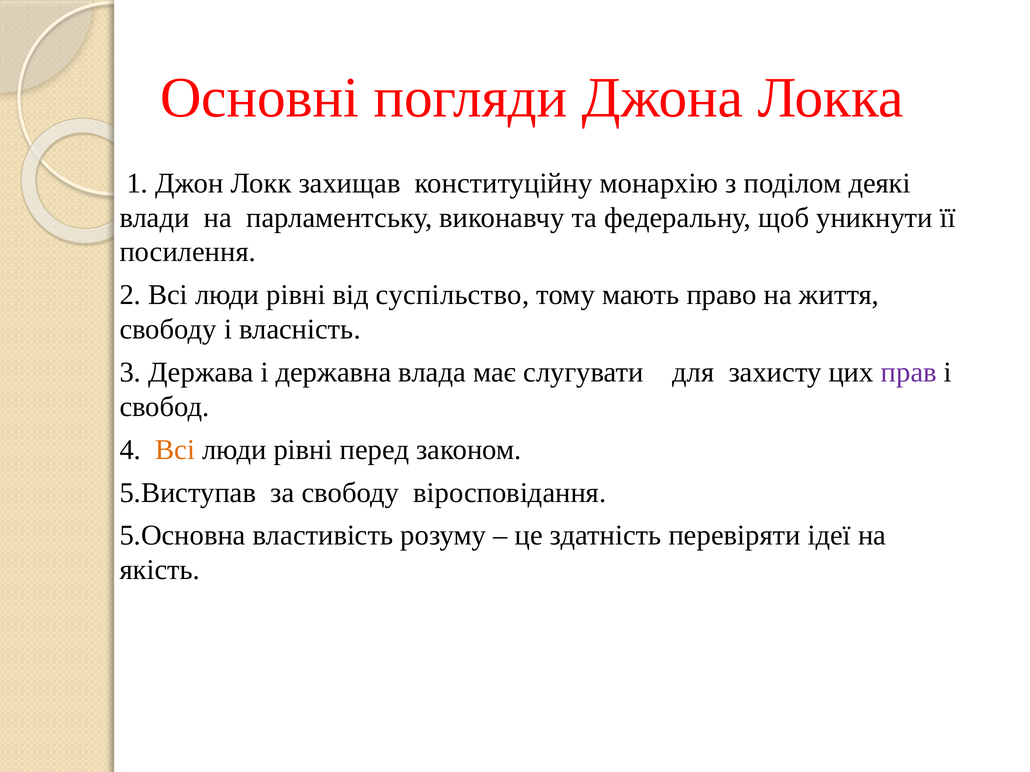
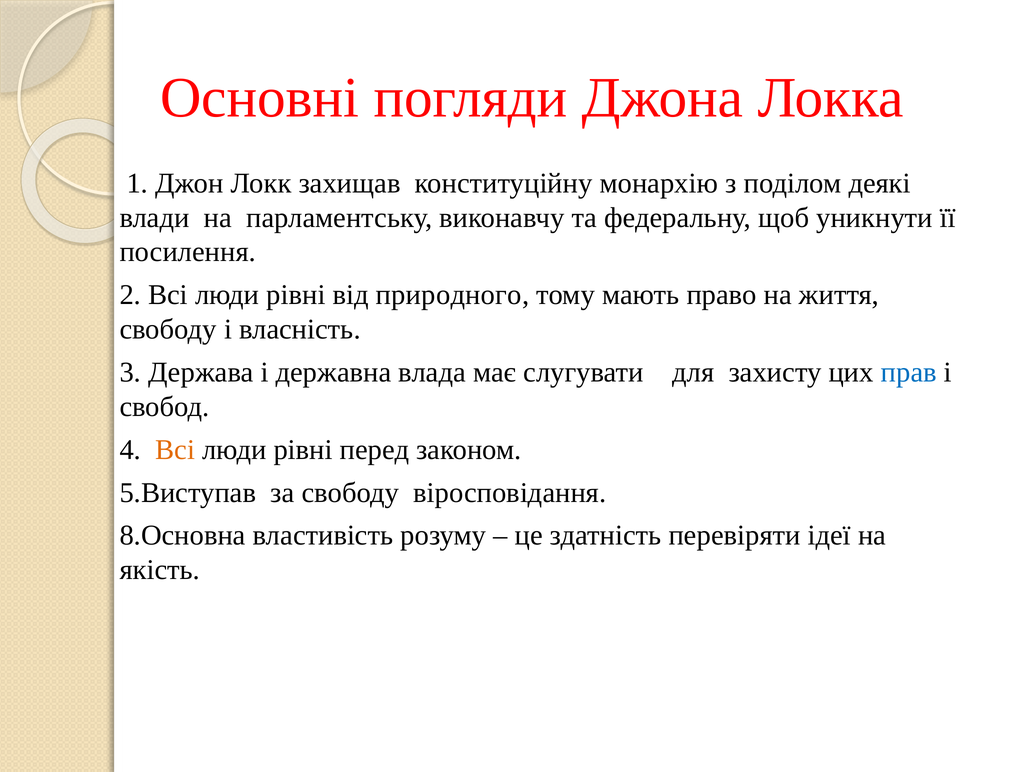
суспільство: суспільство -> природного (452, 295)
прав colour: purple -> blue (909, 373)
5.Основна: 5.Основна -> 8.Основна (183, 536)
